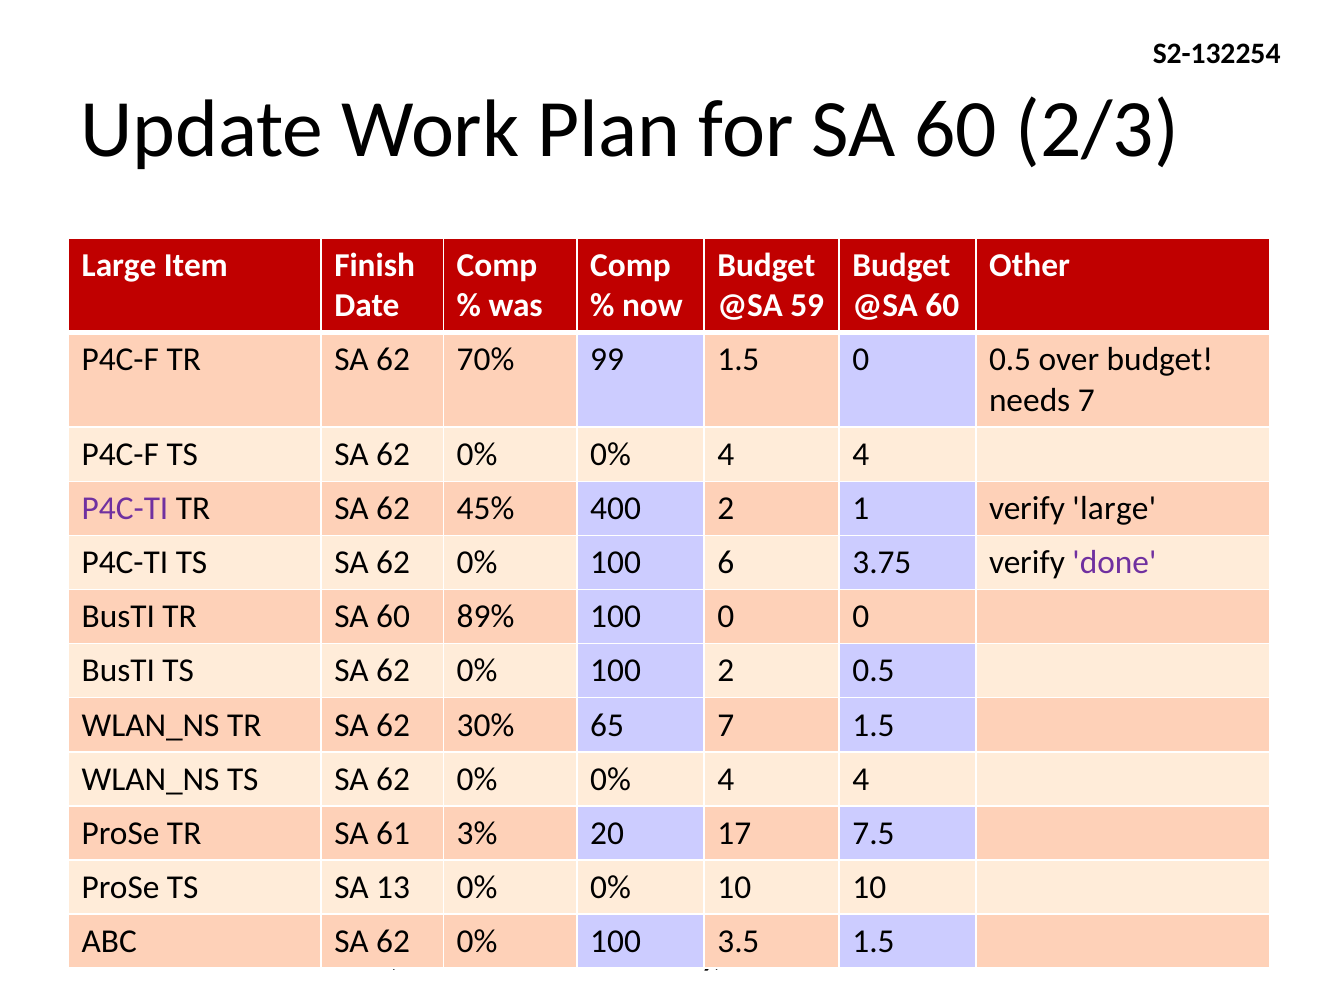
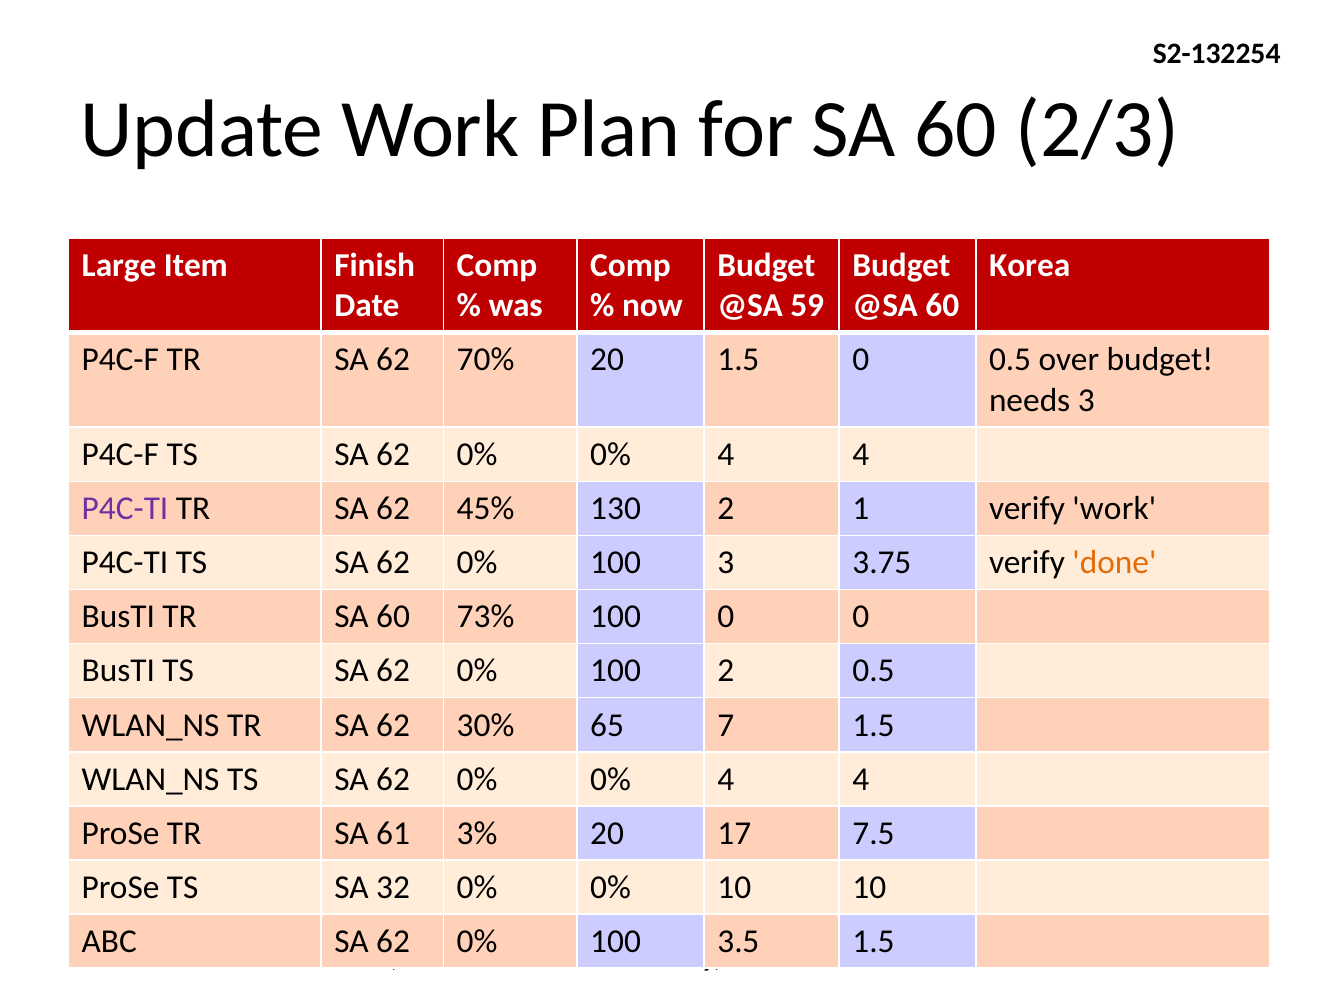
Other: Other -> Korea (1030, 265)
70% 99: 99 -> 20 (607, 360)
needs 7: 7 -> 3 (1086, 401)
400: 400 -> 130 (616, 509)
verify large: large -> work (1114, 509)
100 6: 6 -> 3 (726, 563)
done colour: purple -> orange (1114, 563)
89%: 89% -> 73% (486, 617)
13: 13 -> 32 (393, 888)
